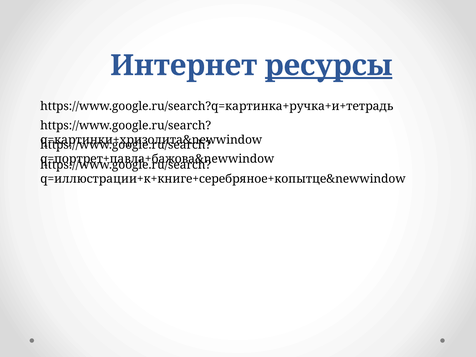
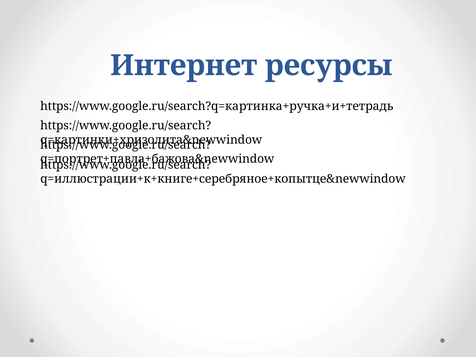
ресурсы underline: present -> none (329, 65)
